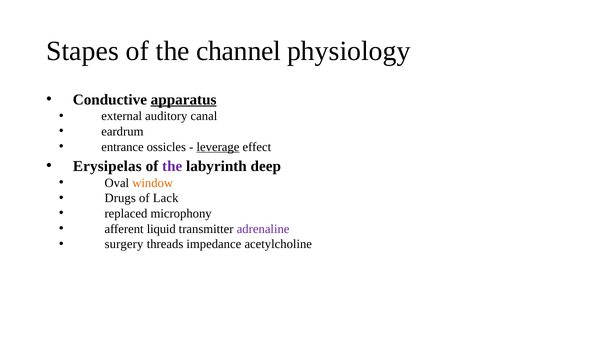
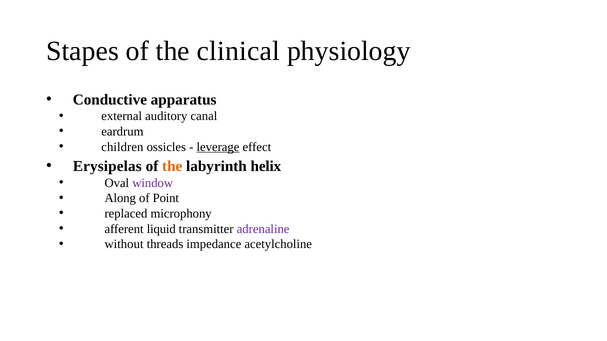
channel: channel -> clinical (238, 51)
apparatus underline: present -> none (184, 100)
entrance: entrance -> children (122, 147)
the colour: purple -> orange (172, 167)
deep: deep -> helix (266, 167)
window colour: orange -> purple (153, 183)
Drugs: Drugs -> Along (120, 199)
Lack: Lack -> Point (166, 199)
surgery: surgery -> without (124, 244)
